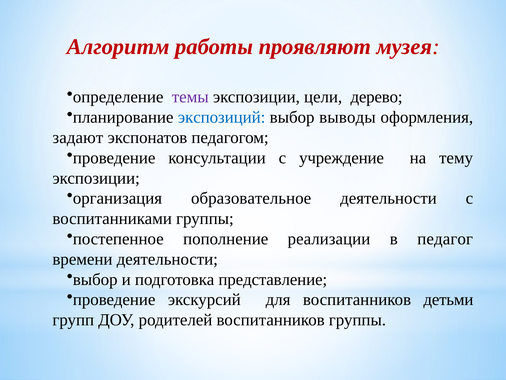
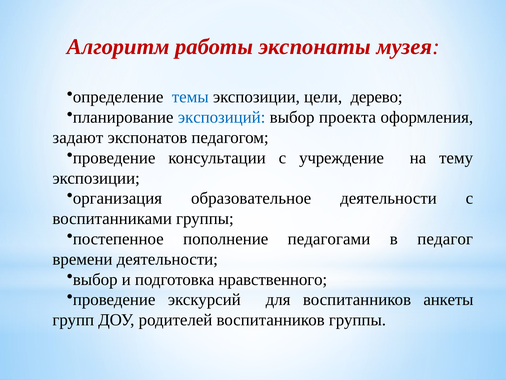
проявляют: проявляют -> экспонаты (315, 47)
темы colour: purple -> blue (190, 97)
выводы: выводы -> проекта (347, 117)
реализации: реализации -> педагогами (329, 239)
представление: представление -> нравственного (273, 279)
детьми: детьми -> анкеты (448, 299)
